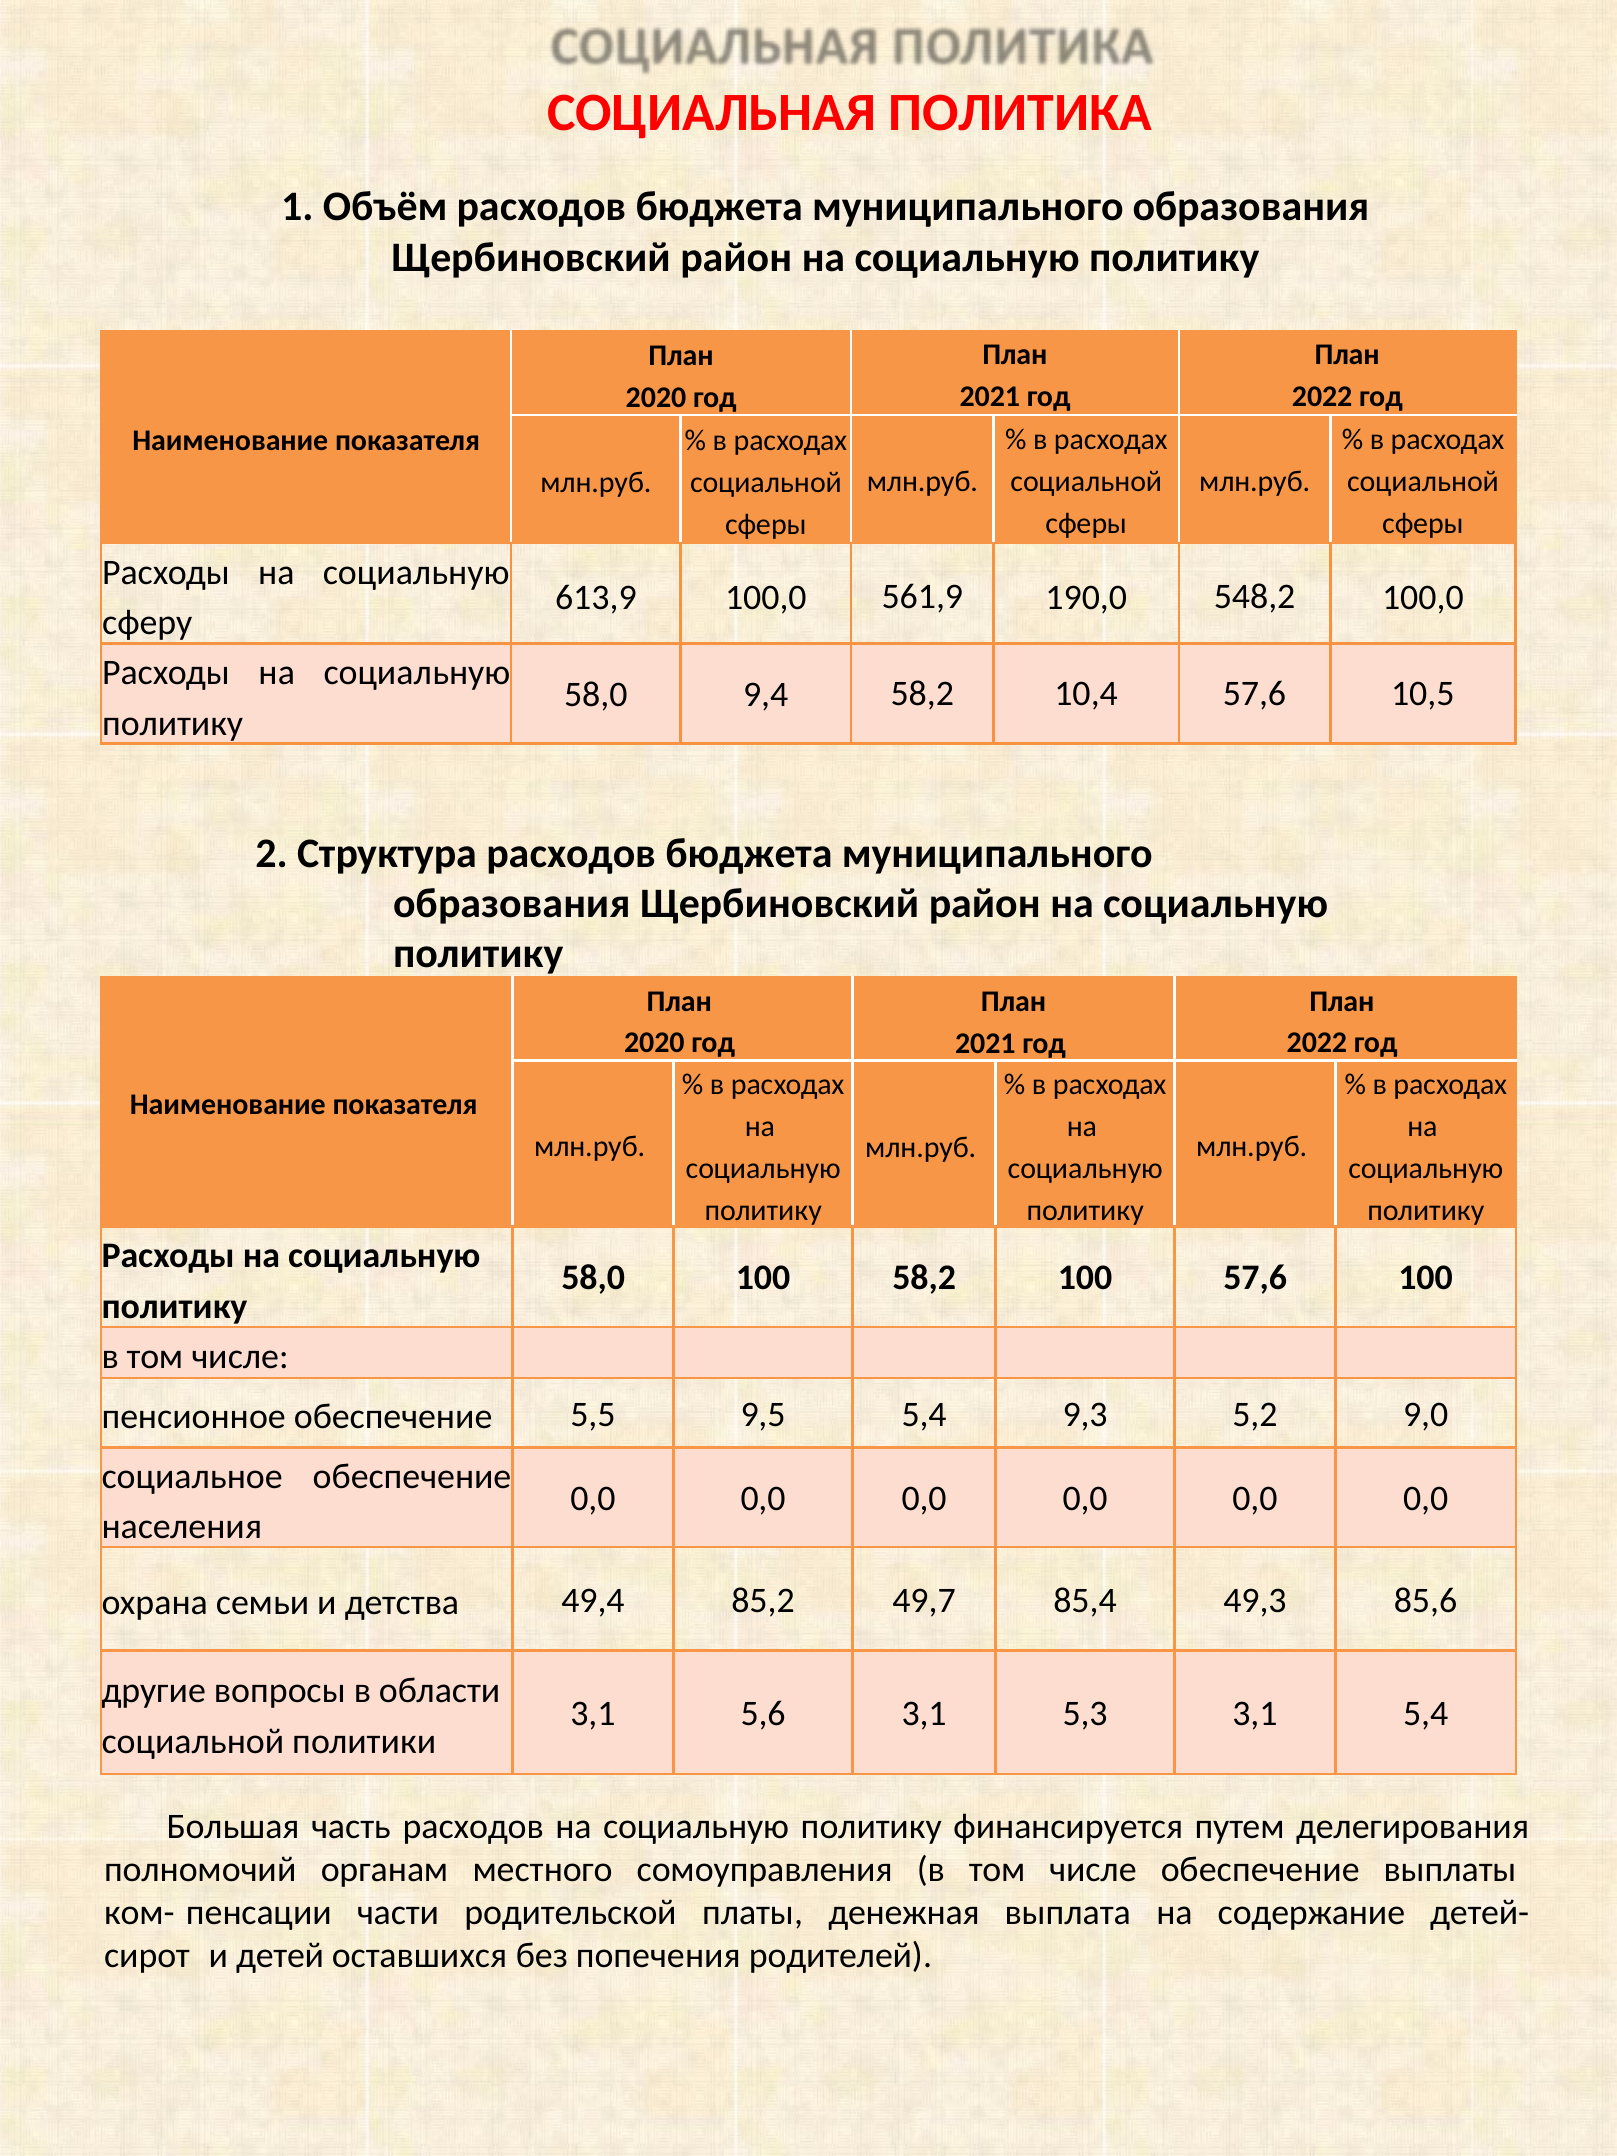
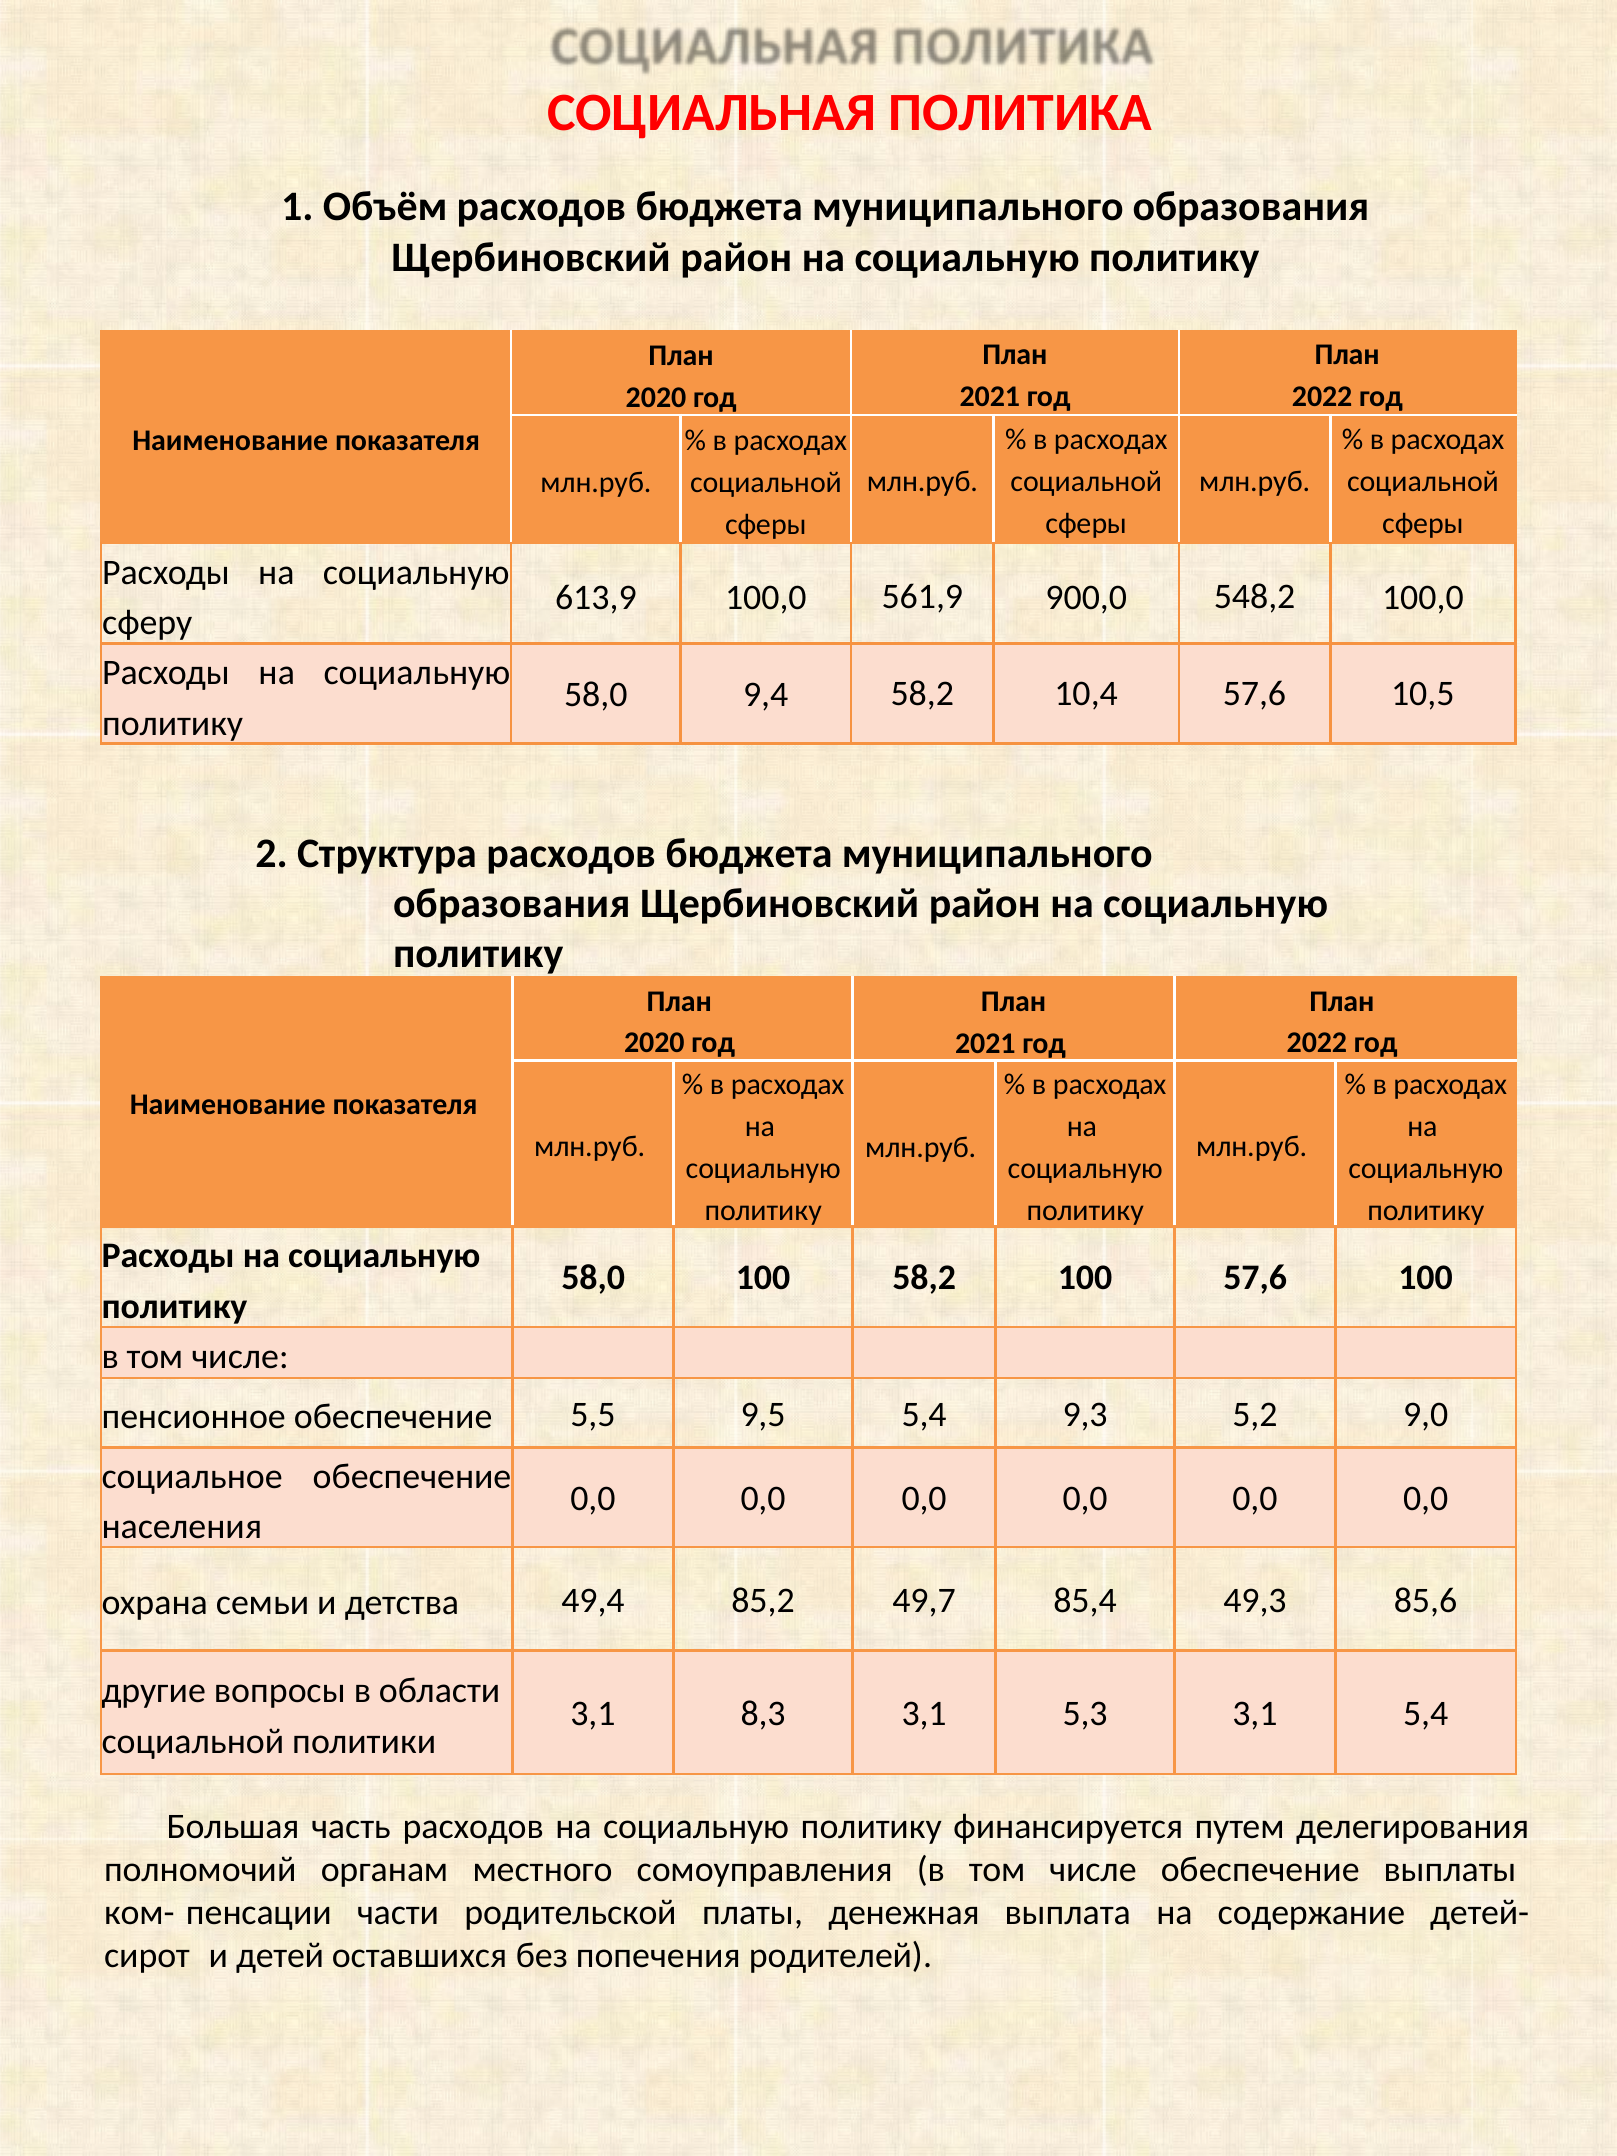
190,0: 190,0 -> 900,0 (1086, 598)
5,6: 5,6 -> 8,3 (763, 1714)
